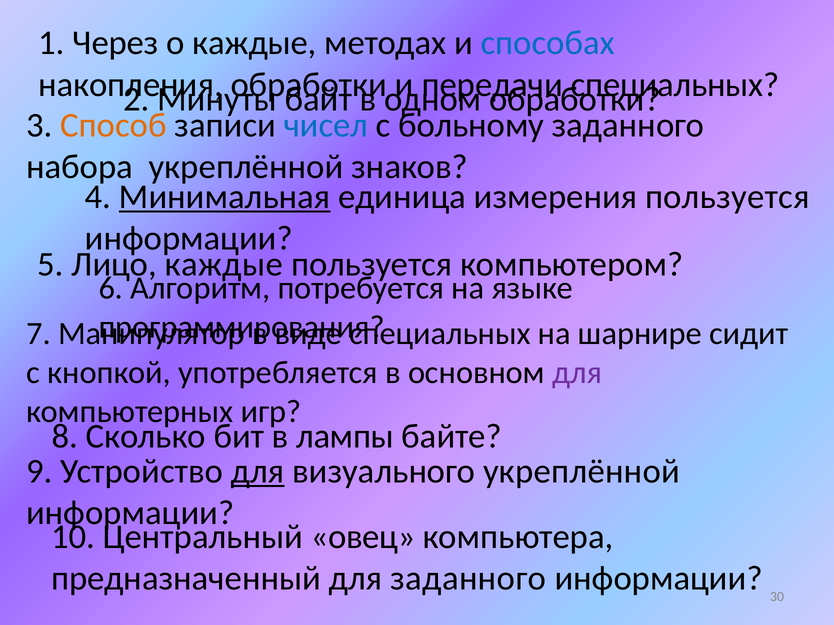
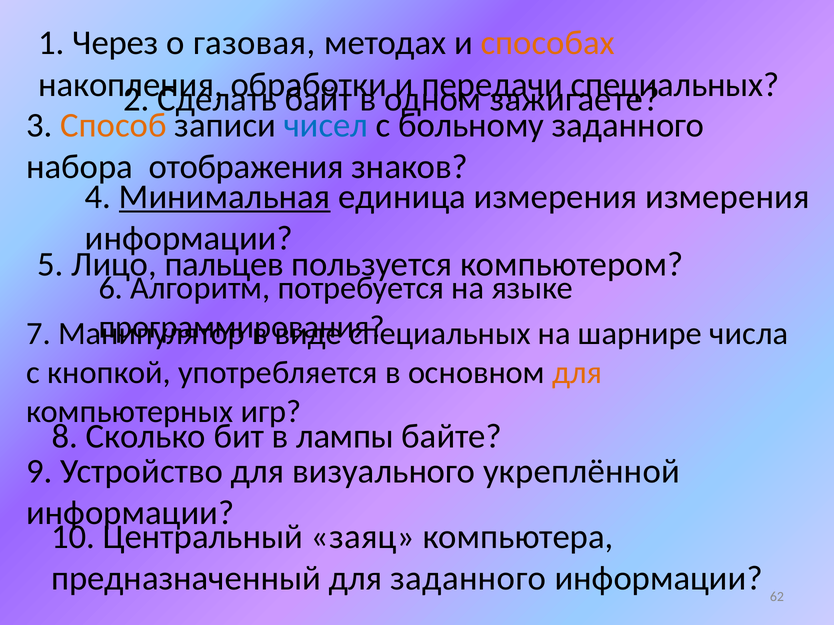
о каждые: каждые -> газовая (254, 43)
способах colour: blue -> orange (548, 43)
Минуты: Минуты -> Сделать (217, 99)
обработки: обработки -> зажигаете (575, 99)
набора укреплённой: укреплённой -> отображения (246, 167)
измерения пользуется: пользуется -> измерения (727, 197)
Лицо каждые: каждые -> пальцев (224, 264)
сидит: сидит -> числа (749, 334)
для colour: purple -> orange (577, 373)
для underline: present -> none (258, 471)
овец: овец -> заяц (363, 537)
30: 30 -> 62 (777, 597)
